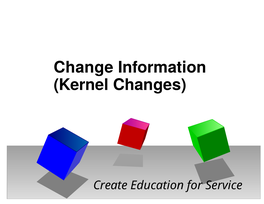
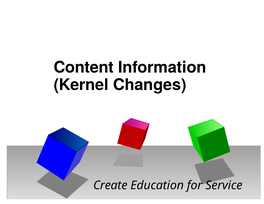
Change: Change -> Content (84, 67)
